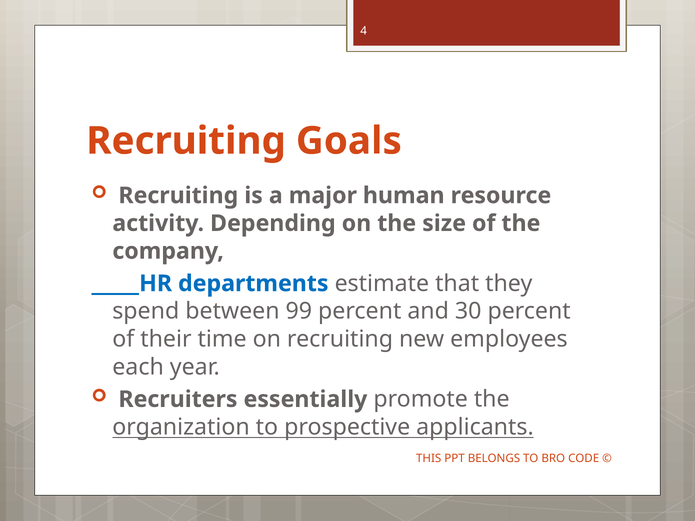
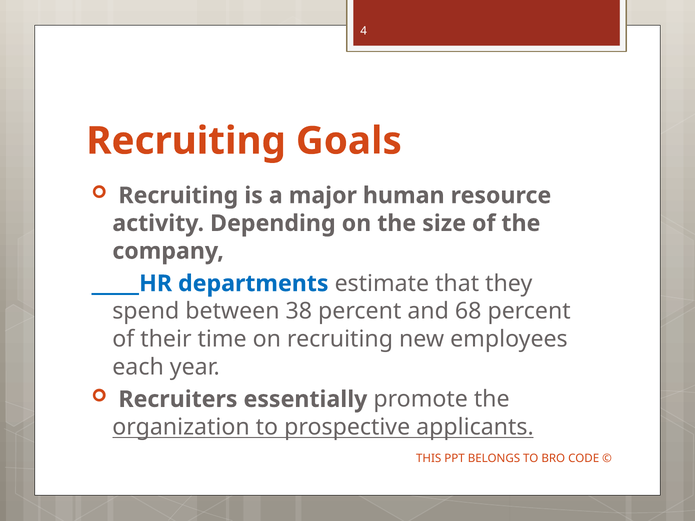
99: 99 -> 38 (299, 311)
30: 30 -> 68 (468, 311)
